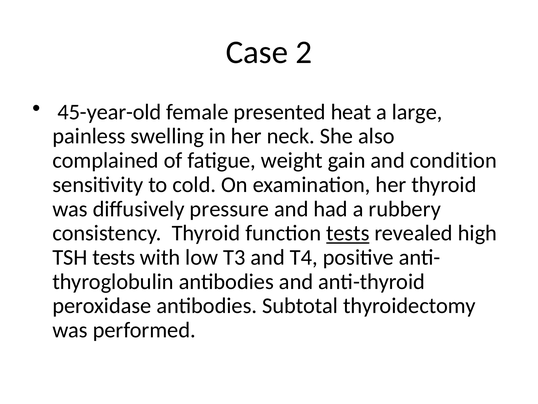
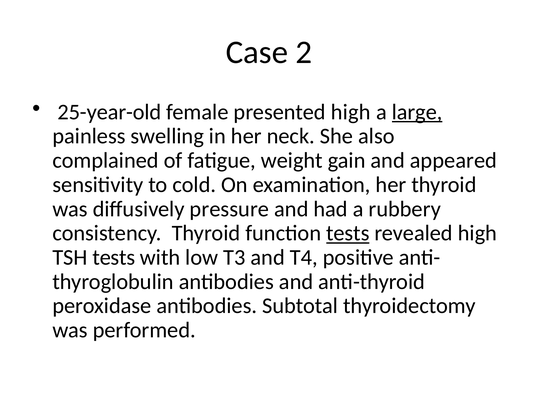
45-year-old: 45-year-old -> 25-year-old (109, 112)
presented heat: heat -> high (351, 112)
large underline: none -> present (417, 112)
condition: condition -> appeared (453, 160)
